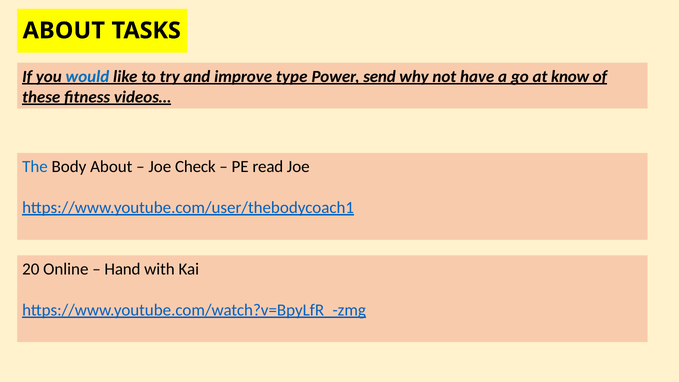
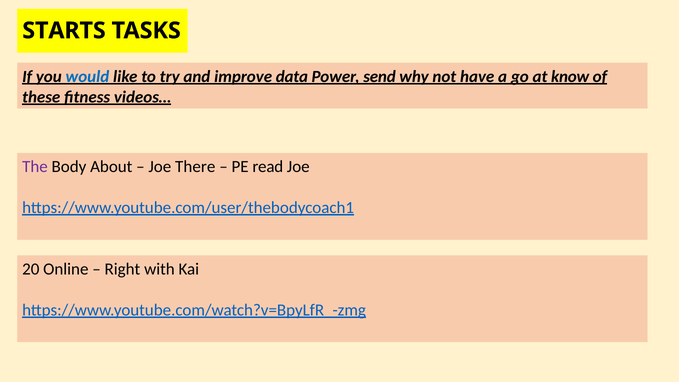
ABOUT: ABOUT -> STARTS (64, 31)
type: type -> data (292, 77)
The colour: blue -> purple (35, 167)
Check: Check -> There (195, 167)
Hand: Hand -> Right (122, 269)
